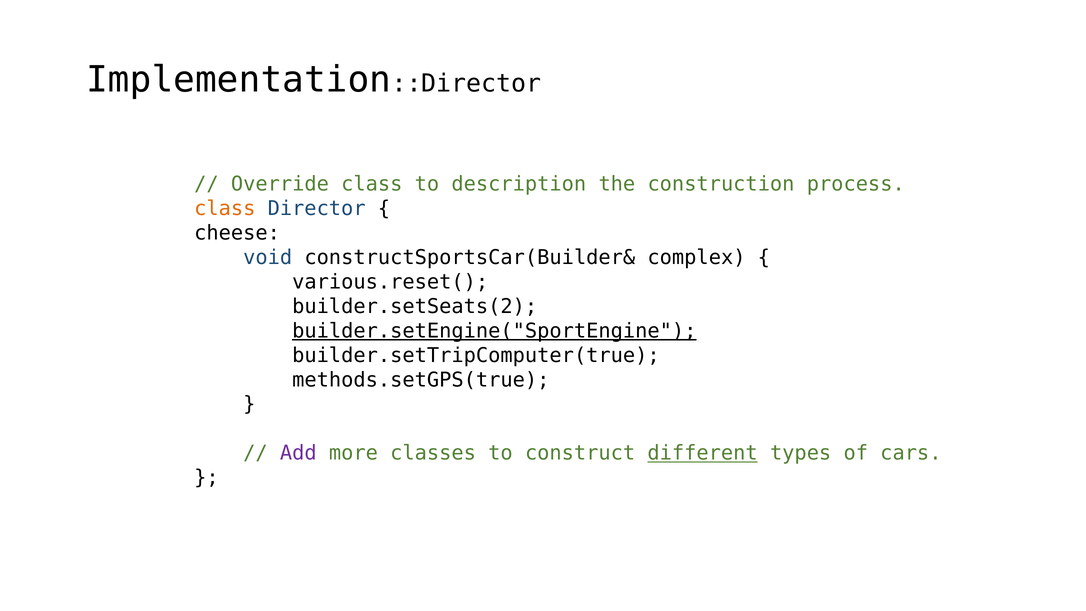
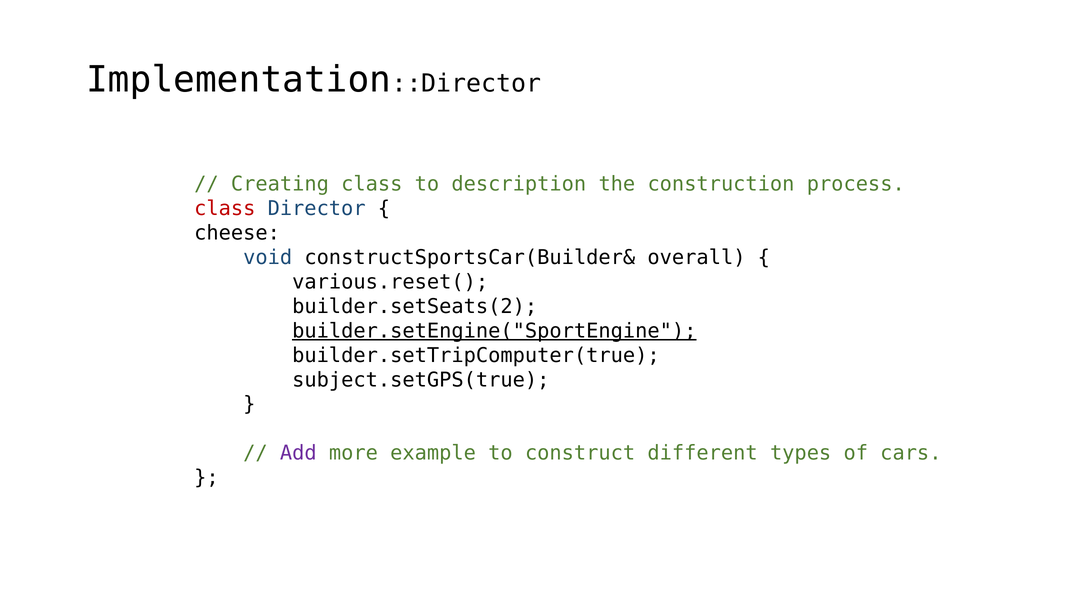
Override: Override -> Creating (280, 184)
class colour: orange -> red (225, 209)
complex: complex -> overall (696, 258)
methods.setGPS(true: methods.setGPS(true -> subject.setGPS(true (421, 380)
classes: classes -> example (433, 453)
different underline: present -> none (703, 453)
